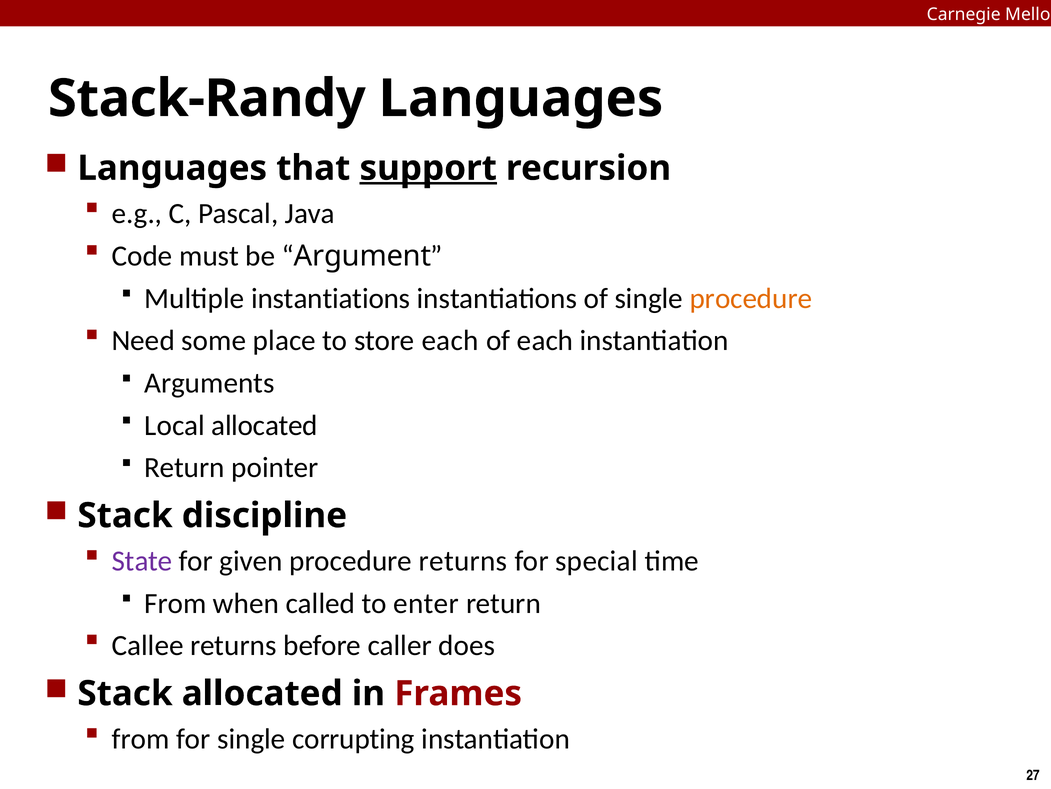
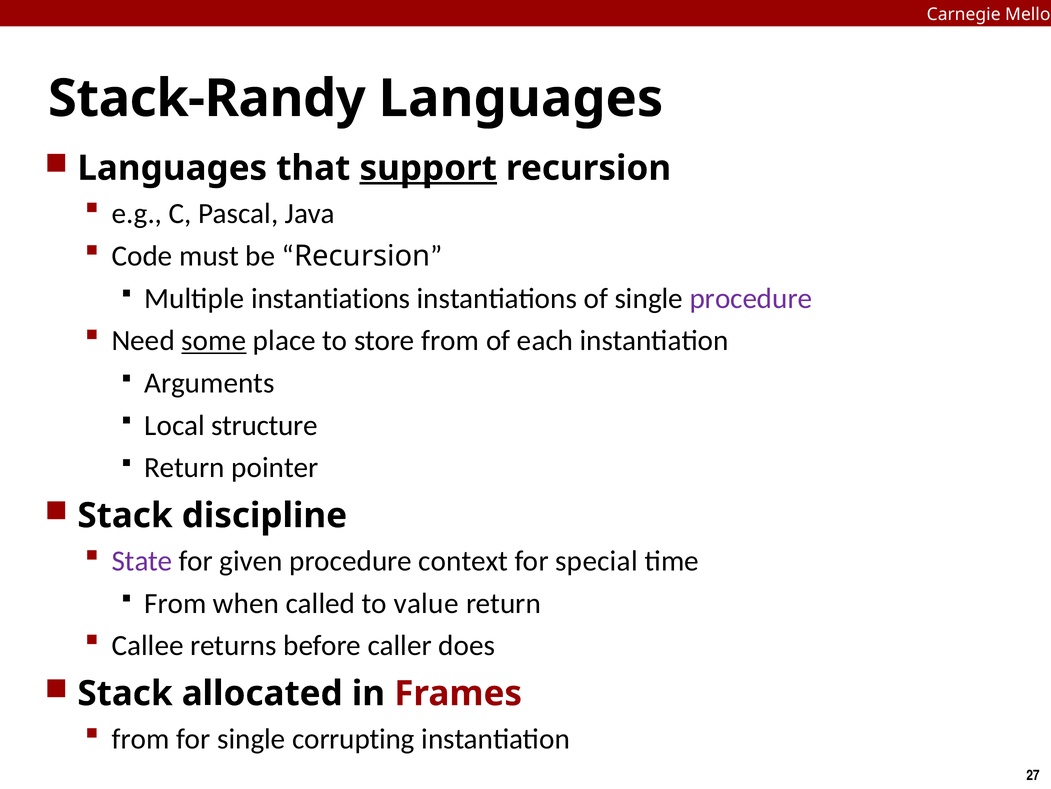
Argument: Argument -> Recursion (362, 256)
procedure colour: orange -> purple (751, 298)
some underline: none -> present (214, 340)
store each: each -> from (450, 340)
Local allocated: allocated -> structure (265, 425)
procedure returns: returns -> context (463, 561)
enter: enter -> value (426, 603)
